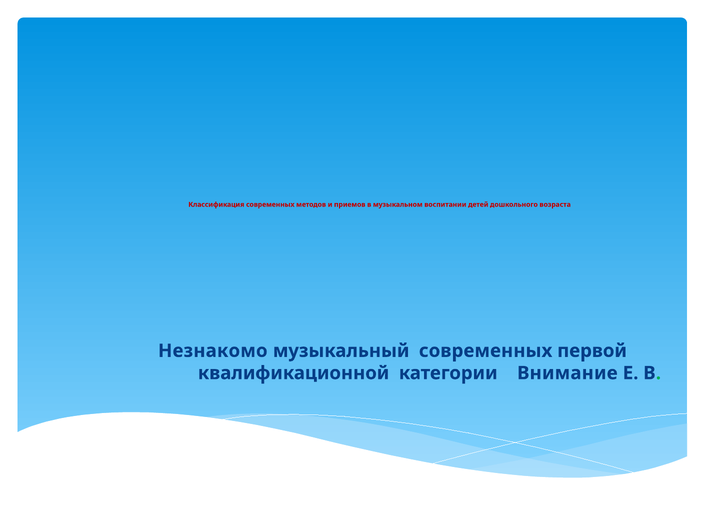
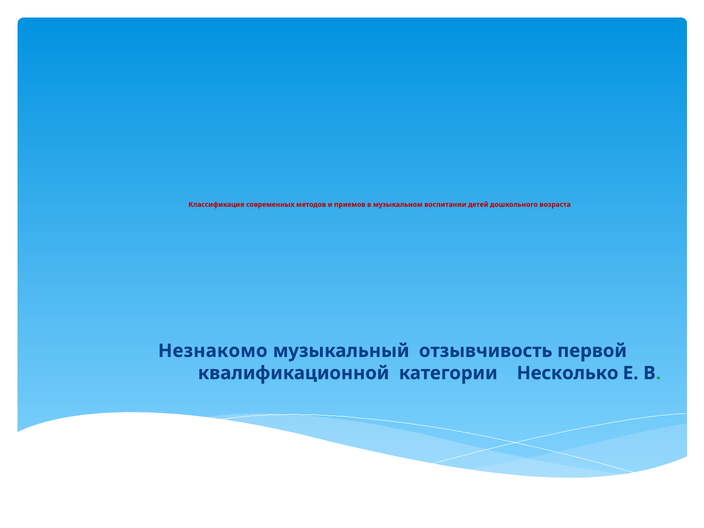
музыкальный современных: современных -> отзывчивость (486, 351)
Внимание: Внимание -> Несколько (568, 373)
